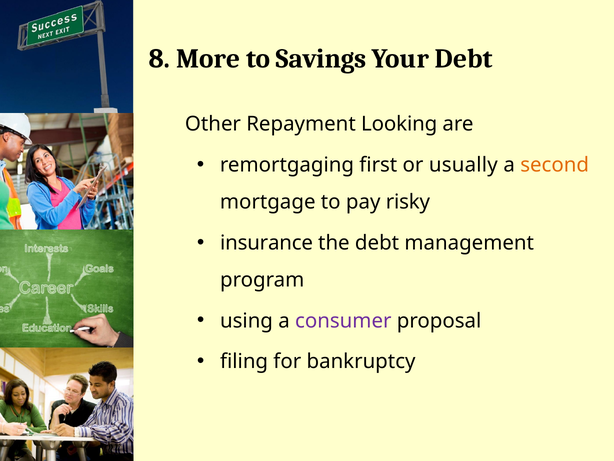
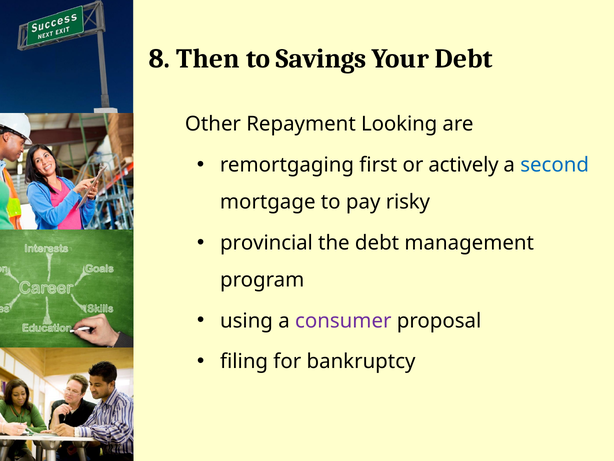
More: More -> Then (208, 59)
usually: usually -> actively (464, 165)
second colour: orange -> blue (555, 165)
insurance: insurance -> provincial (266, 243)
